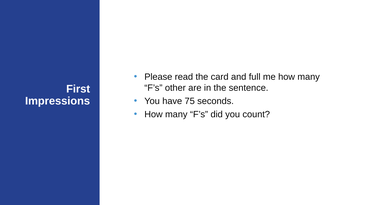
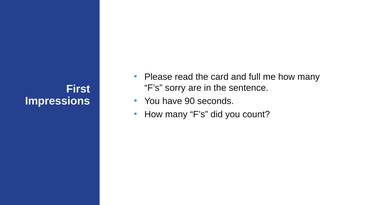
other: other -> sorry (175, 88)
75: 75 -> 90 (190, 101)
